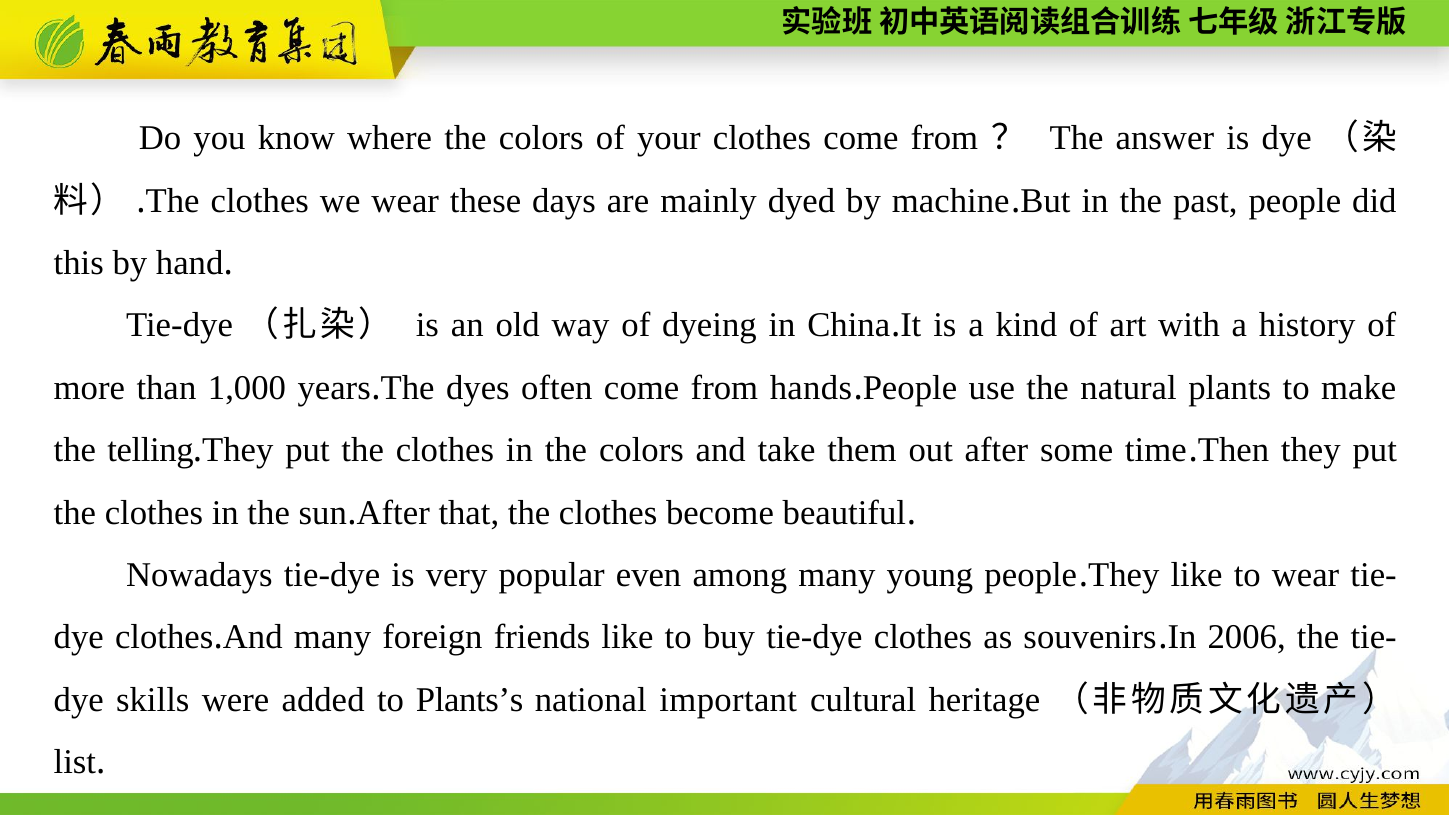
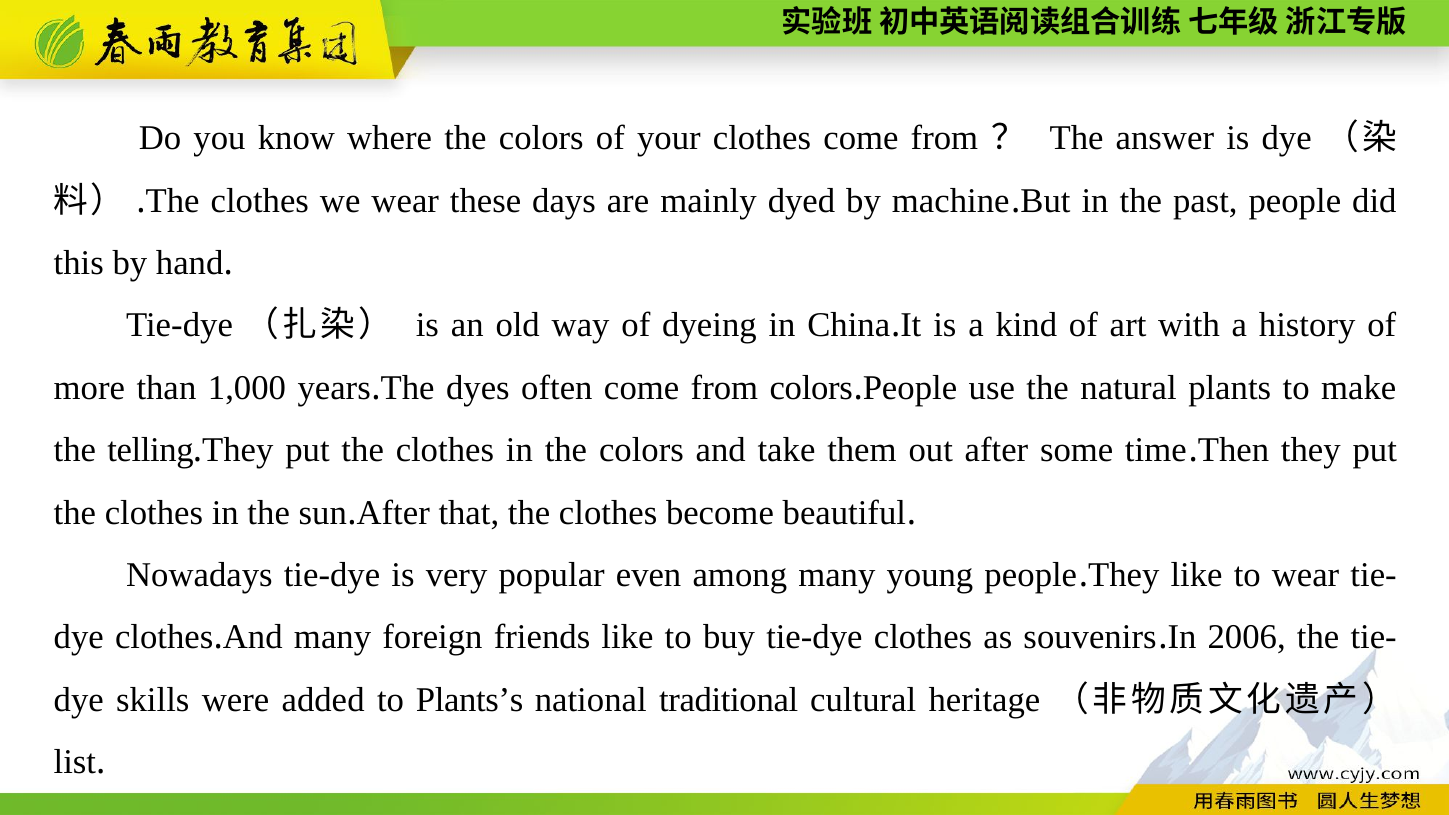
from hands: hands -> colors (811, 388)
important: important -> traditional (729, 700)
